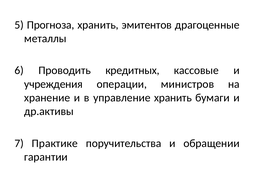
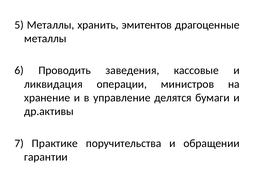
5 Прогноза: Прогноза -> Металлы (51, 25)
кредитных: кредитных -> заведения (132, 70)
учреждения: учреждения -> ликвидация (53, 84)
управление хранить: хранить -> делятся (173, 98)
